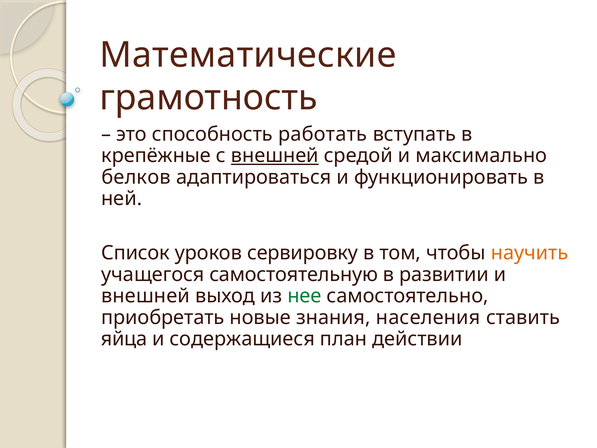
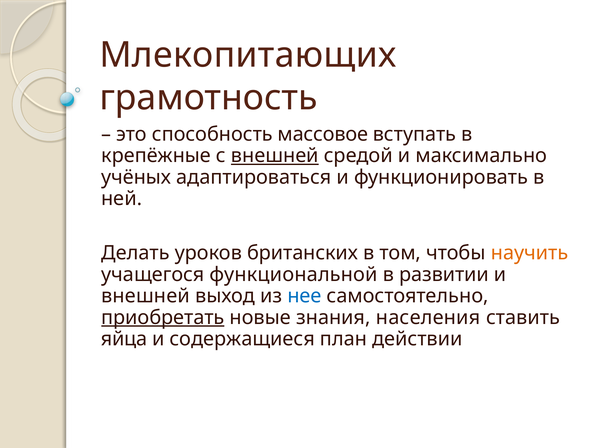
Математические: Математические -> Млекопитающих (248, 55)
работать: работать -> массовое (323, 134)
белков: белков -> учёных (136, 177)
Список: Список -> Делать (135, 253)
сервировку: сервировку -> британских (303, 253)
самостоятельную: самостоятельную -> функциональной (293, 274)
нее colour: green -> blue (304, 296)
приобретать underline: none -> present (163, 317)
